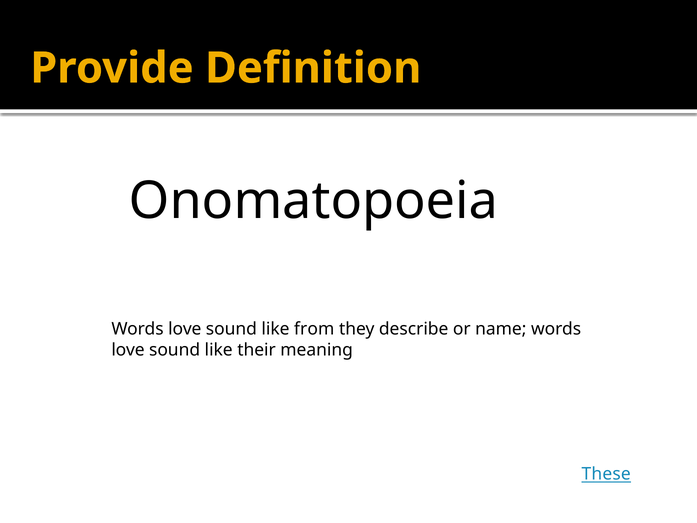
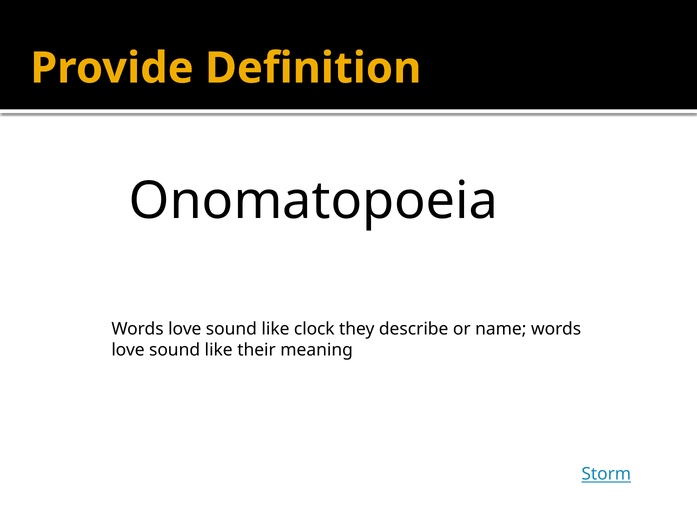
from: from -> clock (314, 329)
These: These -> Storm (606, 474)
